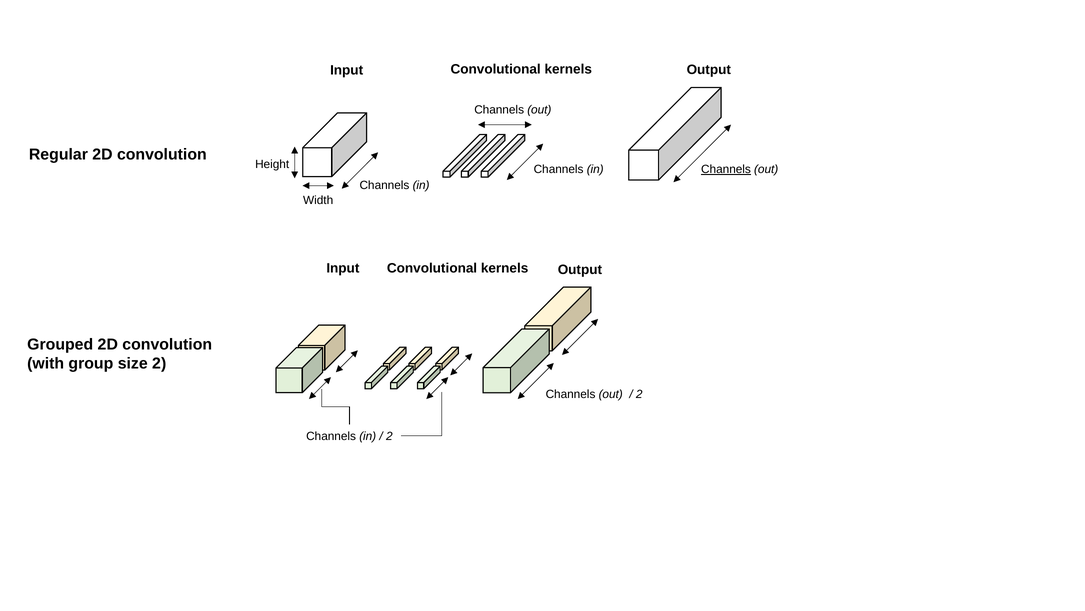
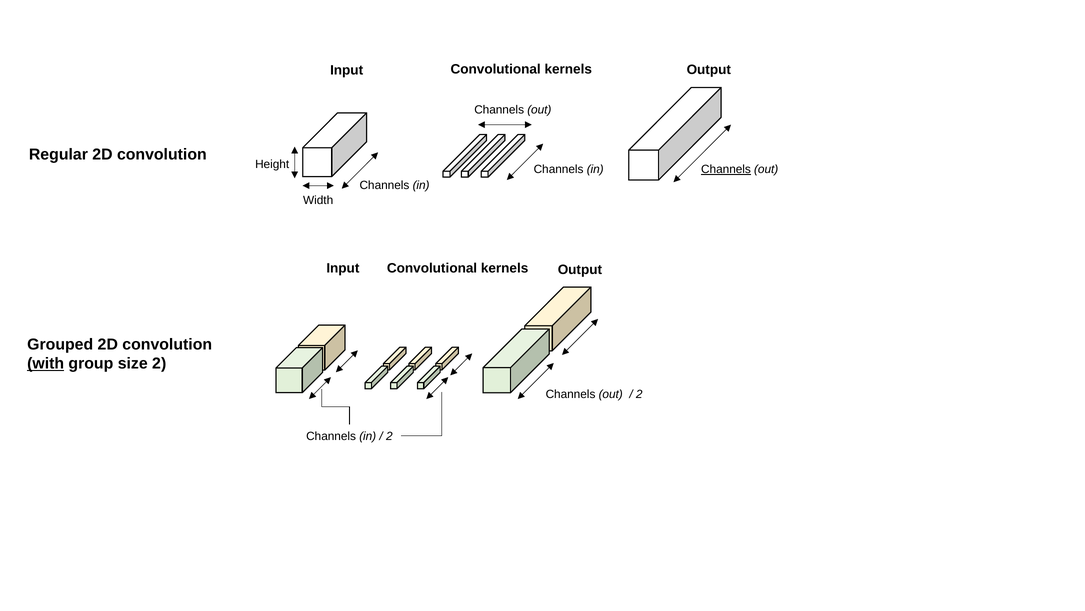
with underline: none -> present (46, 363)
